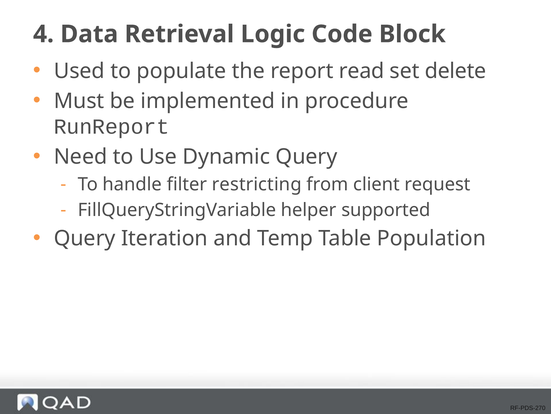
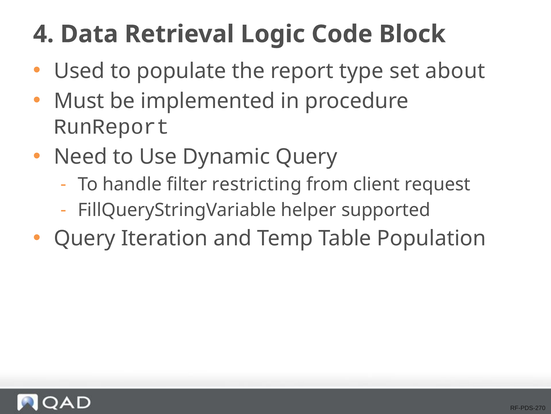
read: read -> type (361, 71)
delete: delete -> about (455, 71)
